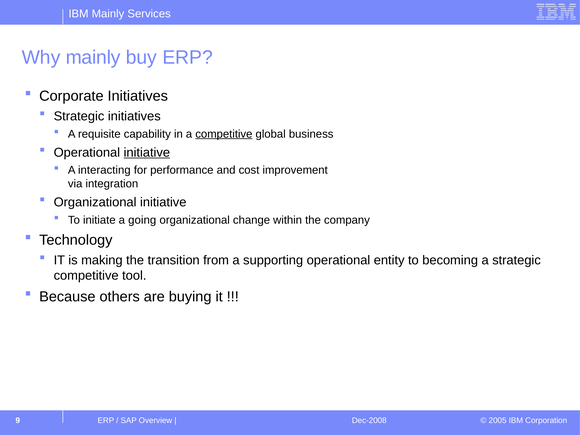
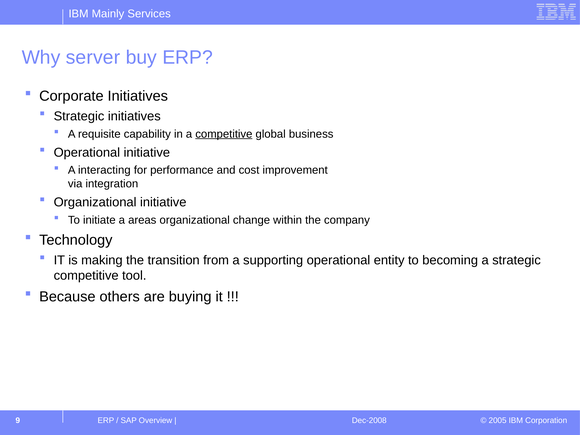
Why mainly: mainly -> server (93, 57)
initiative underline: present -> none (147, 152)
going: going -> areas (142, 220)
